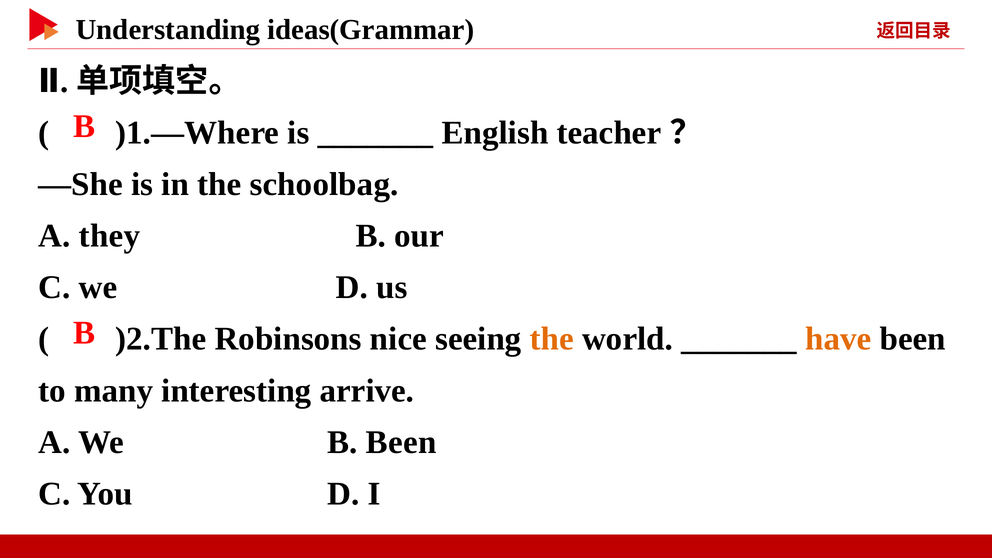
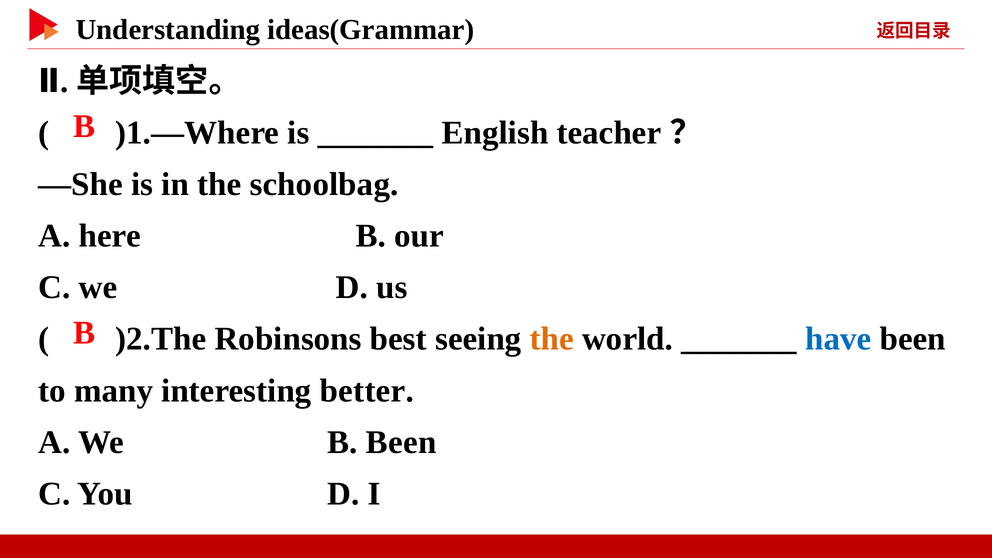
they: they -> here (110, 236)
nice: nice -> best (398, 339)
have colour: orange -> blue (838, 339)
arrive: arrive -> better (367, 391)
